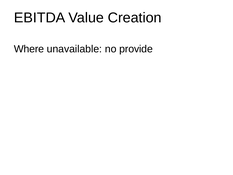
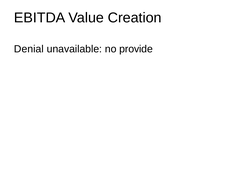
Where: Where -> Denial (29, 49)
